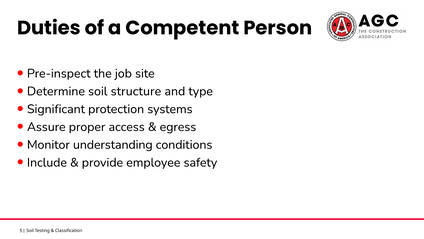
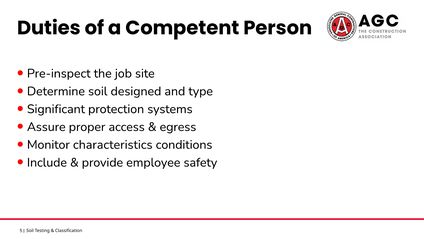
structure: structure -> designed (136, 91)
understanding: understanding -> characteristics (113, 144)
